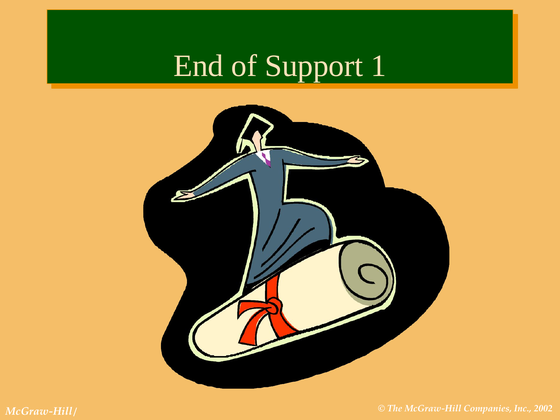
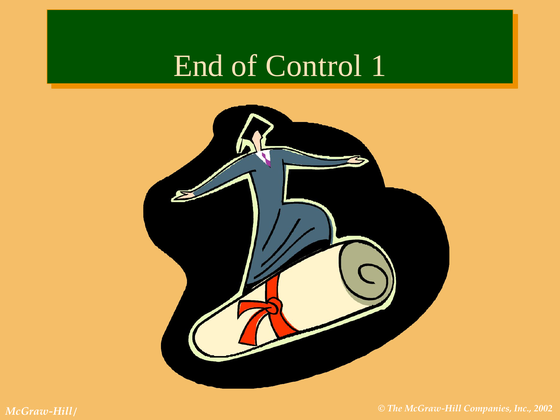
Support: Support -> Control (314, 66)
